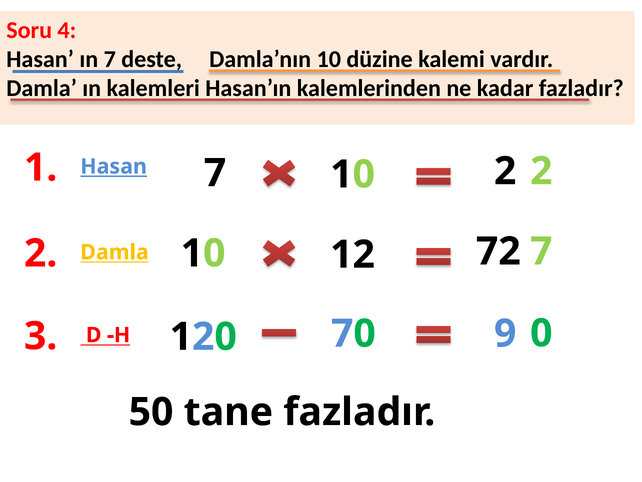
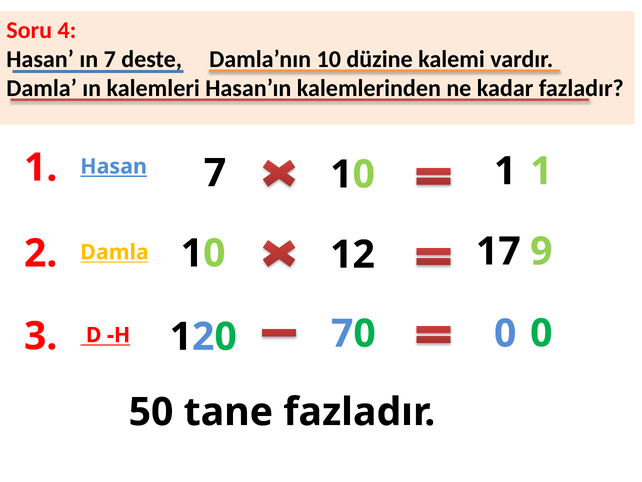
7 2: 2 -> 1 (505, 171)
10 2: 2 -> 1 (541, 171)
72: 72 -> 17 (498, 251)
12 7: 7 -> 9 (541, 251)
70 9: 9 -> 0 (505, 333)
